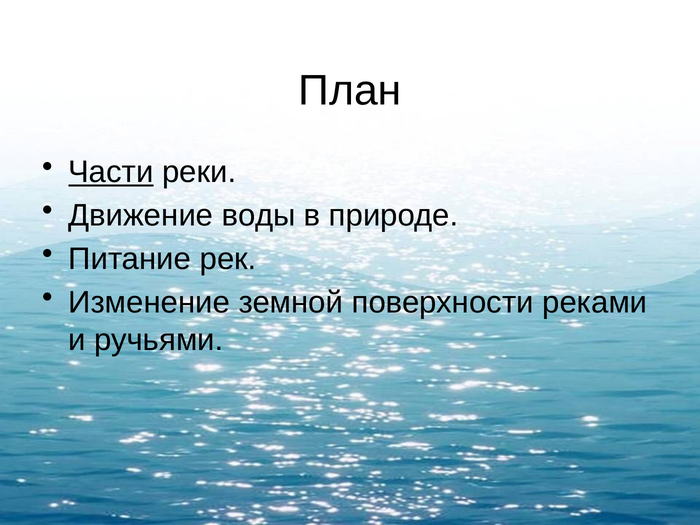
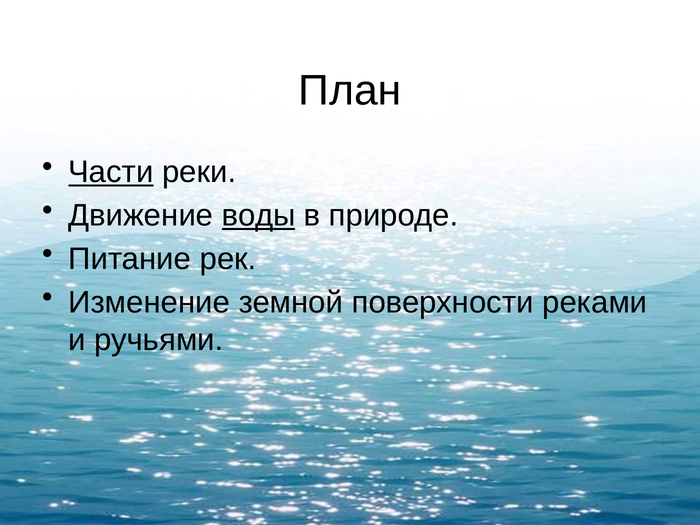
воды underline: none -> present (259, 216)
